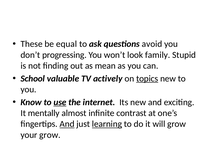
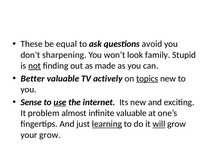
progressing: progressing -> sharpening (64, 55)
not underline: none -> present (35, 66)
mean: mean -> made (105, 66)
School: School -> Better (33, 79)
Know: Know -> Sense (31, 102)
mentally: mentally -> problem (44, 113)
infinite contrast: contrast -> valuable (131, 113)
And underline: present -> none (67, 124)
will underline: none -> present (159, 124)
